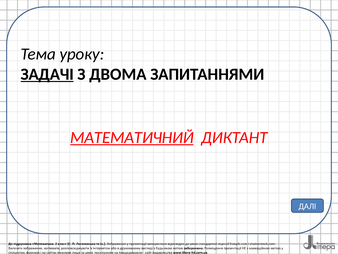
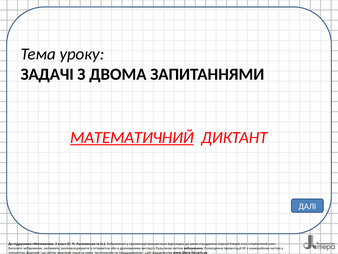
ЗАДАЧІ underline: present -> none (47, 74)
